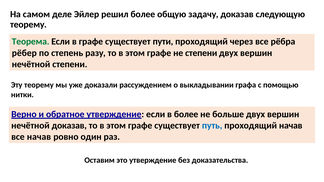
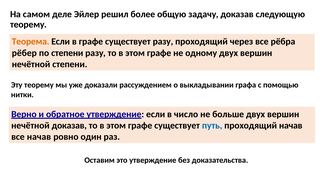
Теорема colour: green -> orange (31, 42)
существует пути: пути -> разу (163, 42)
по степень: степень -> степени (67, 53)
не степени: степени -> одному (201, 53)
в более: более -> число (186, 114)
